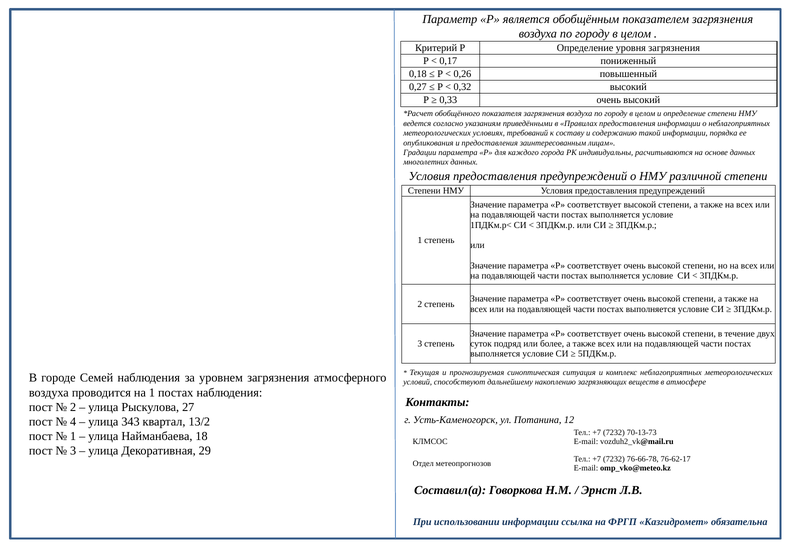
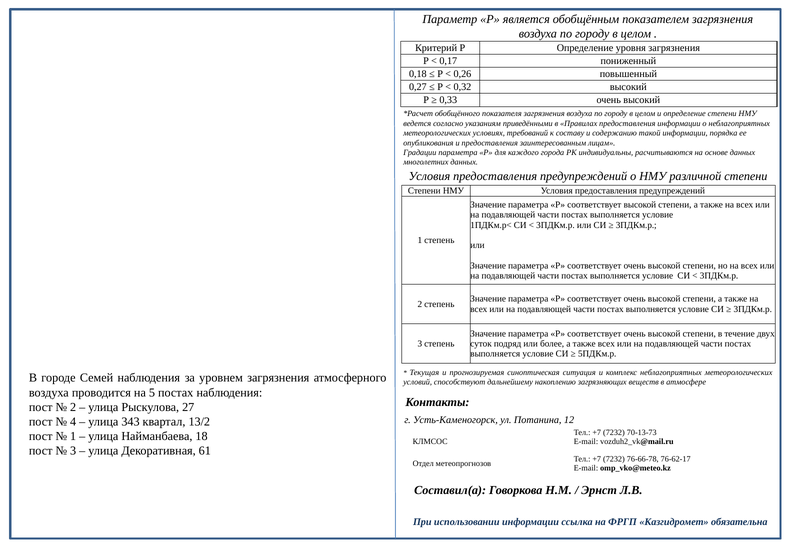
на 1: 1 -> 5 (152, 392)
29: 29 -> 61 (205, 451)
